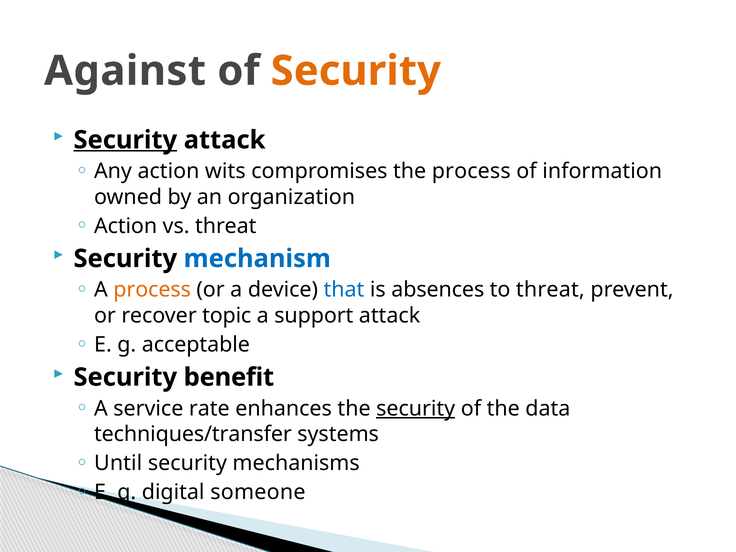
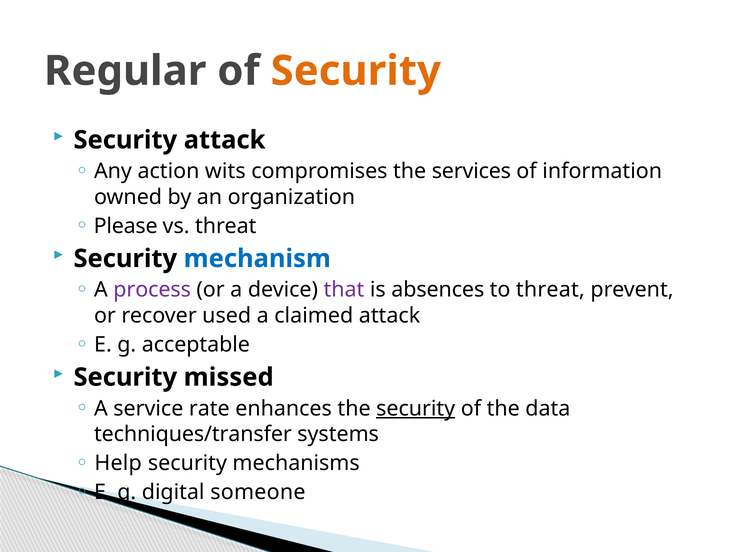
Against: Against -> Regular (125, 71)
Security underline: present -> none (125, 140)
the process: process -> services (471, 171)
Action: Action -> Please (126, 226)
process colour: orange -> purple (152, 290)
that colour: blue -> purple (344, 290)
topic: topic -> used (227, 316)
support: support -> claimed (314, 316)
benefit: benefit -> missed (229, 377)
Until: Until -> Help (118, 463)
